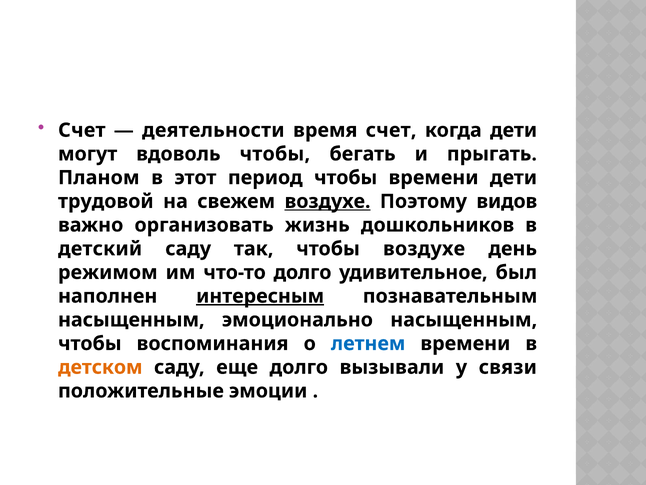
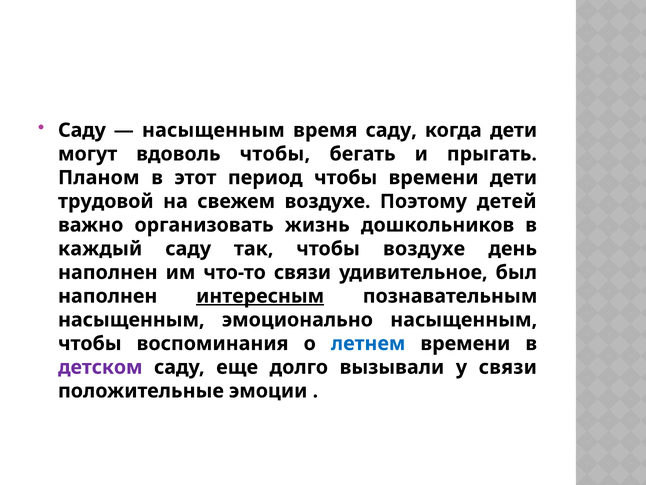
Счет: Счет -> Саду (82, 130)
деятельности: деятельности -> насыщенным (213, 130)
время счет: счет -> саду (391, 130)
воздухе underline: present -> none (328, 201)
видов: видов -> детей (507, 201)
детский: детский -> каждый (100, 249)
режимом: режимом -> наполнен (108, 272)
что-то долго: долго -> связи (302, 272)
детском colour: orange -> purple (100, 367)
